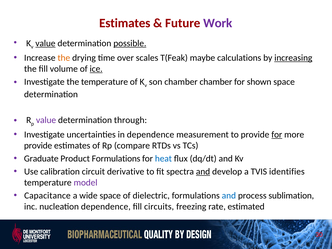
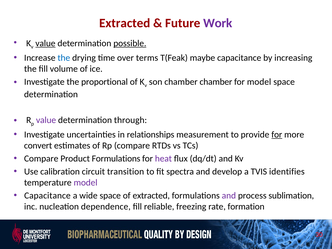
Estimates: Estimates -> Extracted (125, 23)
the colour: orange -> blue (64, 58)
scales: scales -> terms (147, 58)
maybe calculations: calculations -> capacitance (239, 58)
increasing underline: present -> none (293, 58)
ice underline: present -> none (96, 69)
the temperature: temperature -> proportional (105, 82)
for shown: shown -> model (259, 82)
in dependence: dependence -> relationships (151, 135)
provide: provide -> convert (38, 146)
Graduate: Graduate -> Compare (41, 159)
heat colour: blue -> purple (163, 159)
derivative: derivative -> transition (126, 172)
and underline: present -> none (203, 172)
of dielectric: dielectric -> extracted (151, 196)
and colour: blue -> purple (229, 196)
circuits: circuits -> reliable (159, 207)
estimated: estimated -> formation (246, 207)
